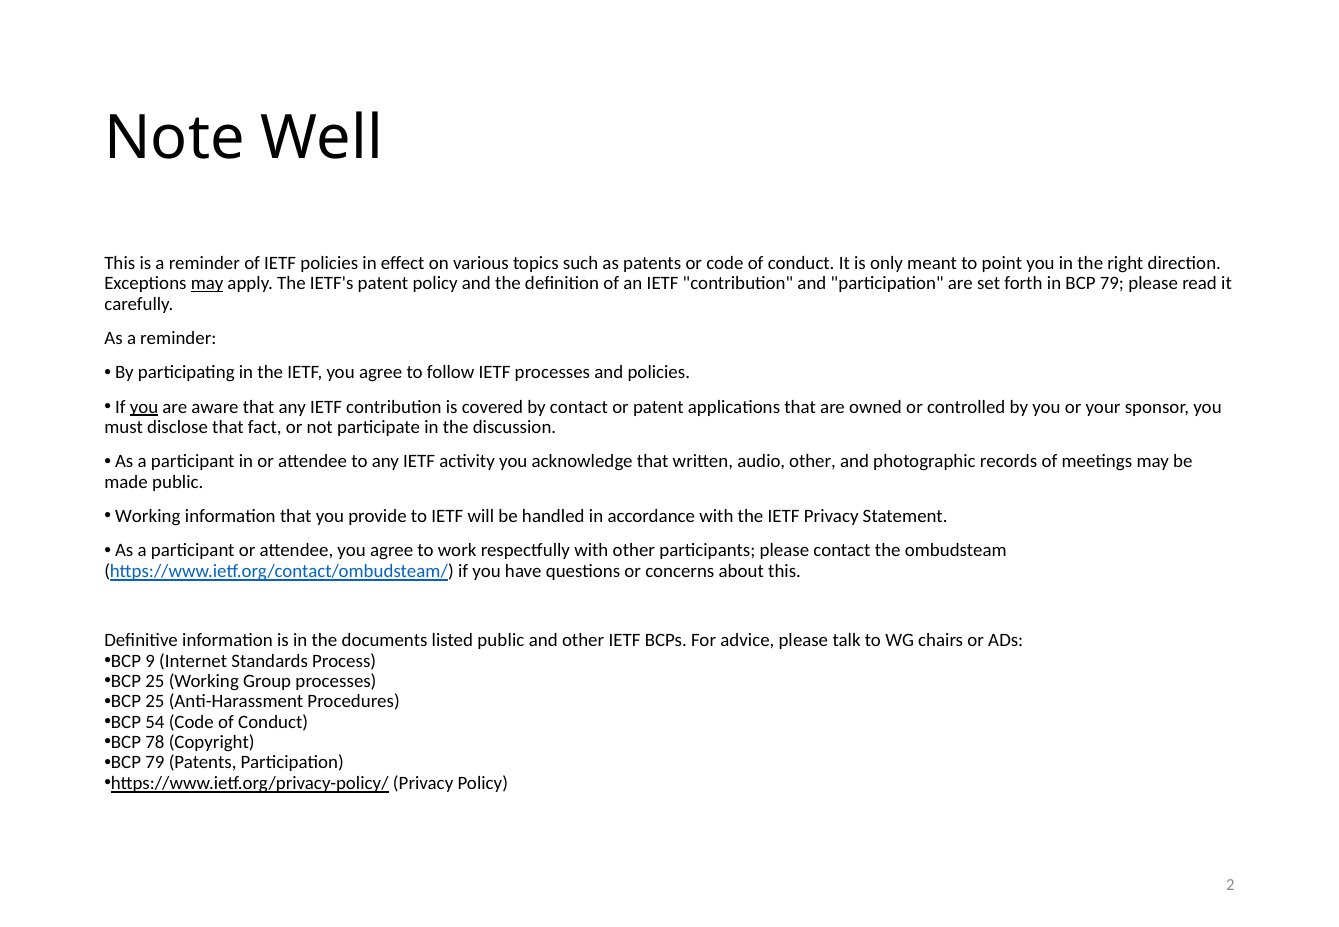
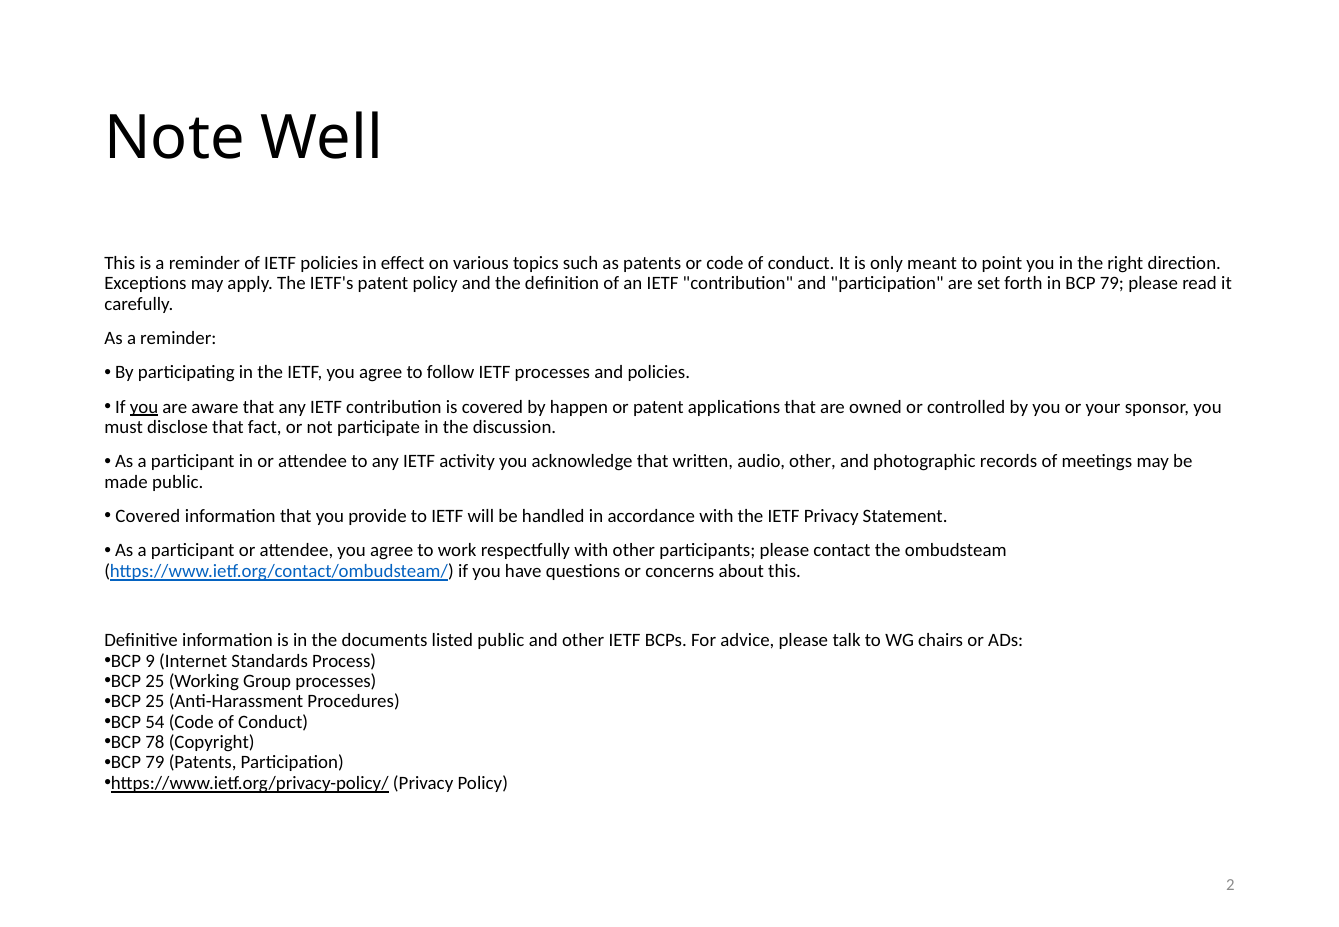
may underline: present -> none (207, 283)
by contact: contact -> happen (579, 407)
Working: Working -> Covered (148, 516)
